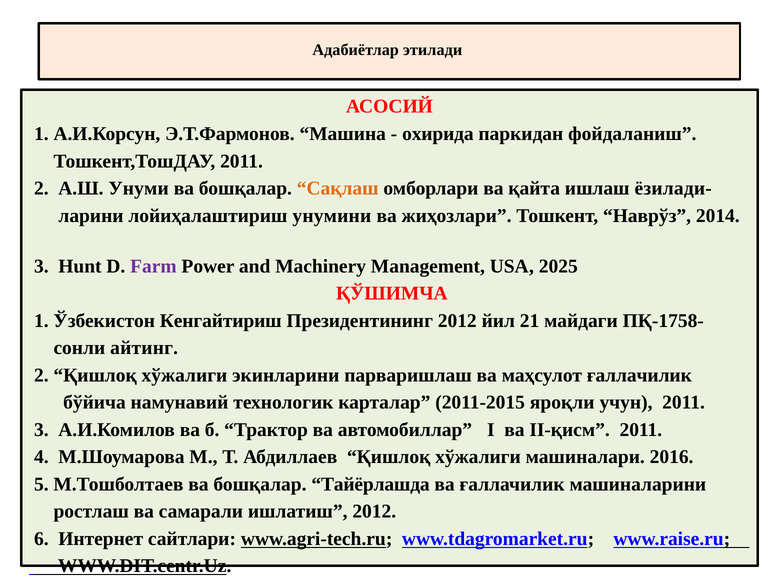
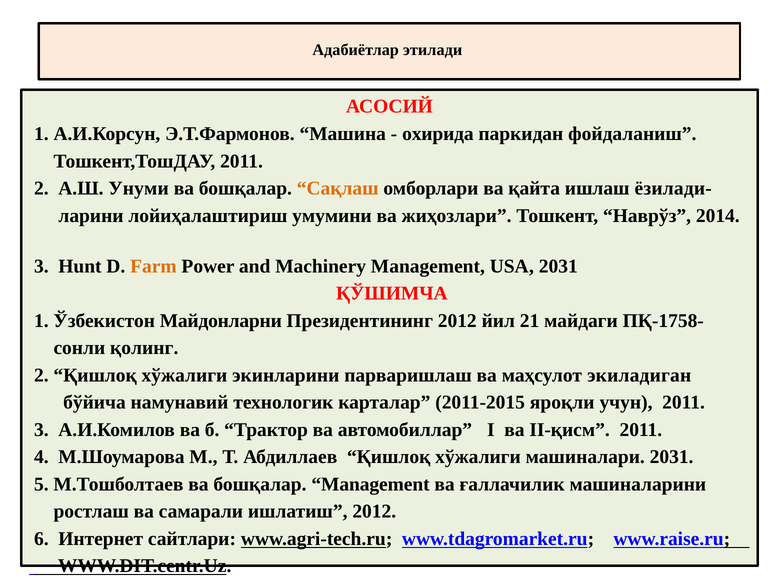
унумини: унумини -> умумини (332, 216)
Farm colour: purple -> orange (153, 266)
USA 2025: 2025 -> 2031 (558, 266)
Кенгайтириш: Кенгайтириш -> Майдонларни (221, 321)
айтинг: айтинг -> қолинг (144, 348)
маҳсулот ғаллачилик: ғаллачилик -> экиладиган (639, 375)
машиналари 2016: 2016 -> 2031 (672, 457)
бошқалар Тайёрлашда: Тайёрлашда -> Management (371, 484)
